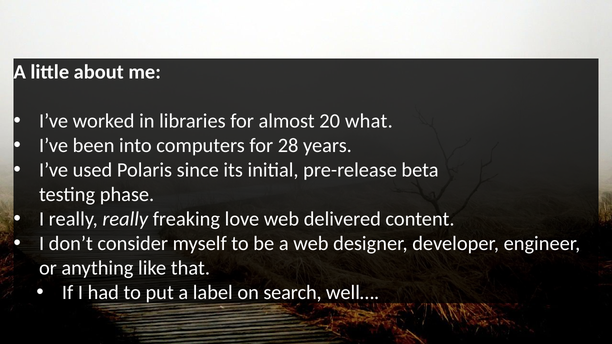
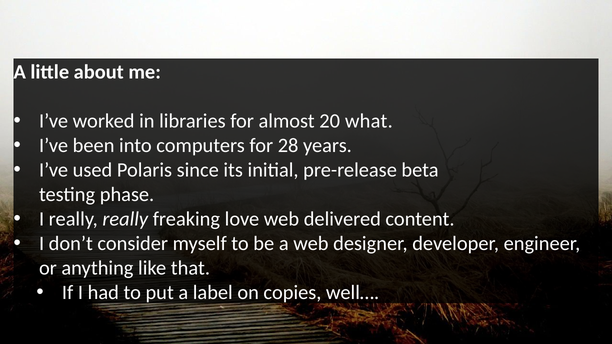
search: search -> copies (292, 293)
